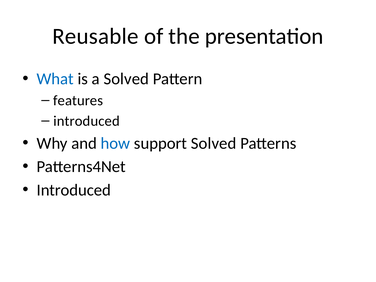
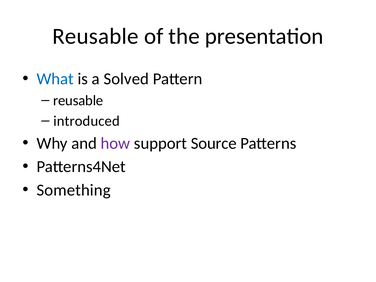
features: features -> reusable (78, 100)
how colour: blue -> purple (115, 143)
support Solved: Solved -> Source (214, 143)
Introduced: Introduced -> Something (74, 190)
